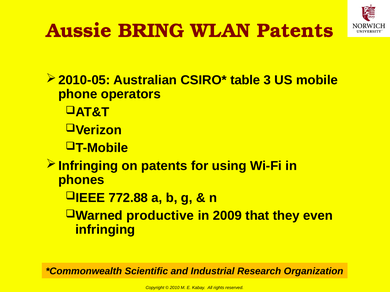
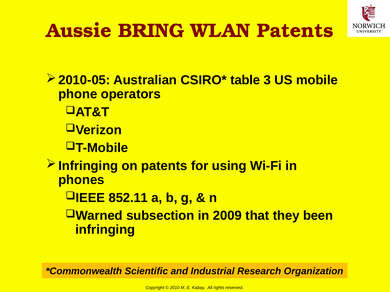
772.88: 772.88 -> 852.11 (128, 198)
productive: productive -> subsection (160, 216)
even: even -> been (318, 216)
